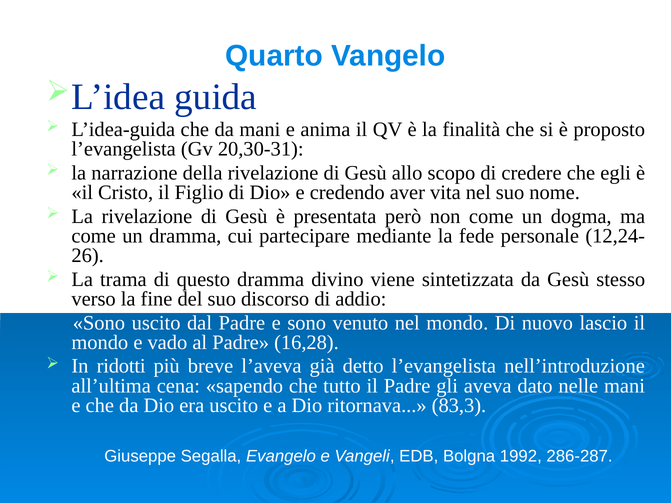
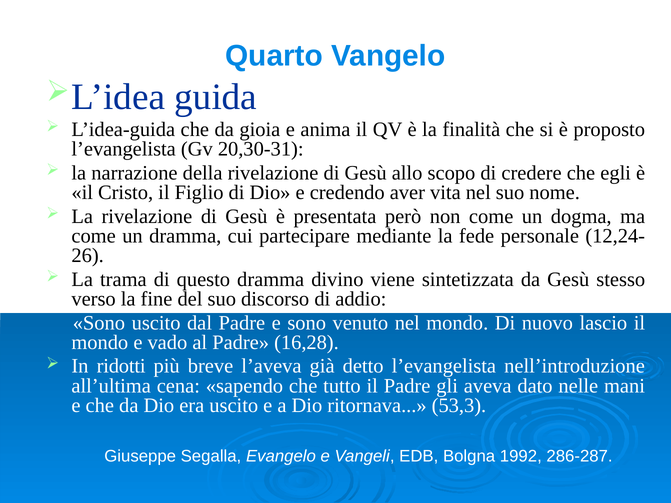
da mani: mani -> gioia (260, 129)
83,3: 83,3 -> 53,3 (459, 406)
